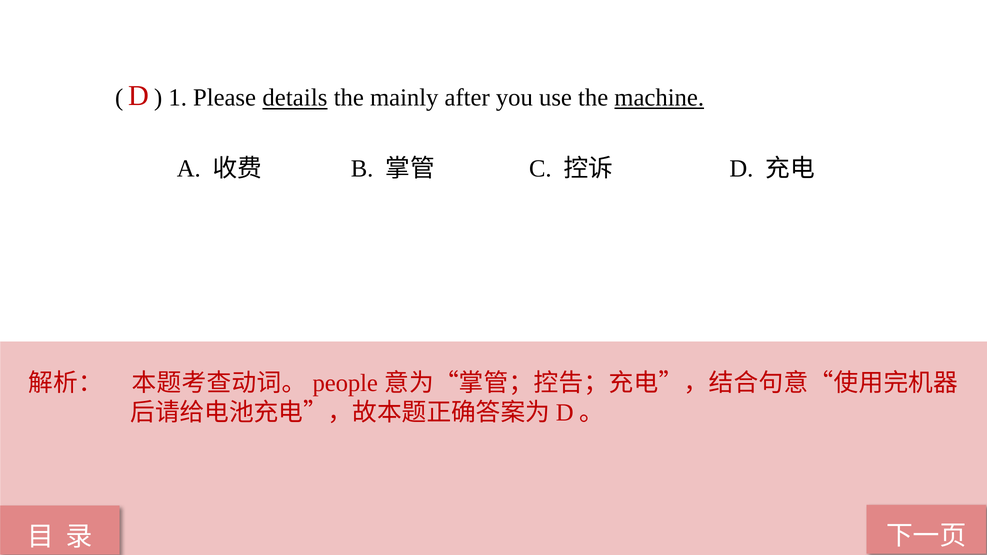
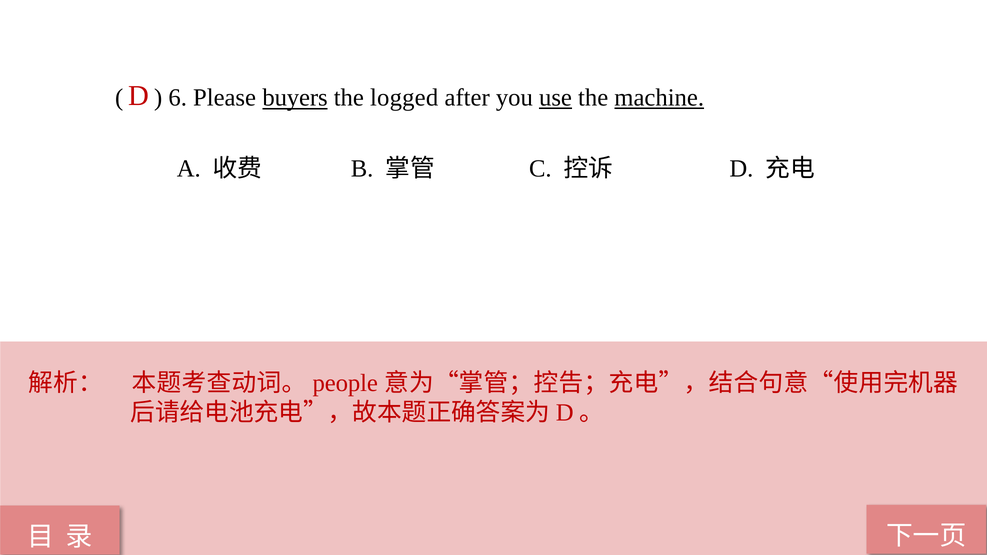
1: 1 -> 6 (178, 98)
details: details -> buyers (295, 98)
mainly: mainly -> logged (404, 98)
use underline: none -> present (555, 98)
